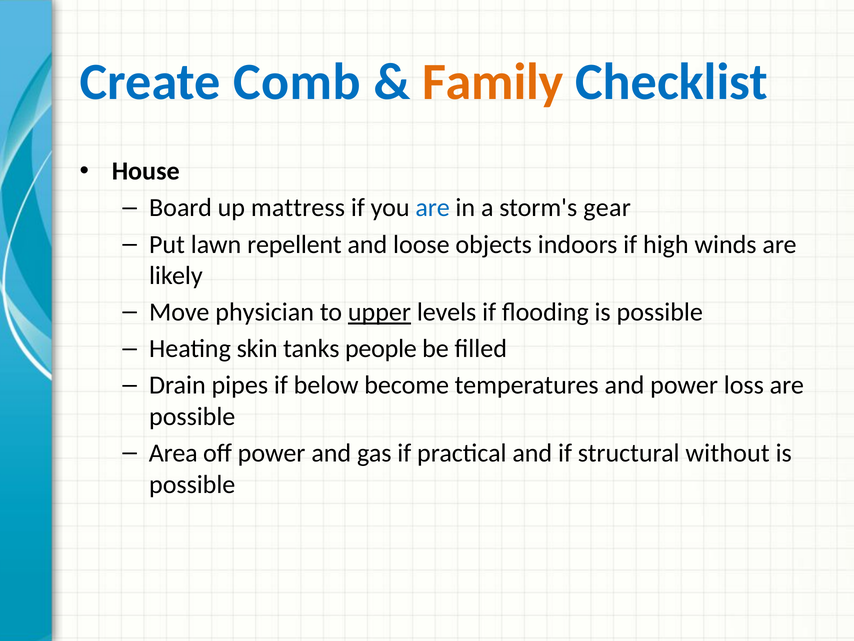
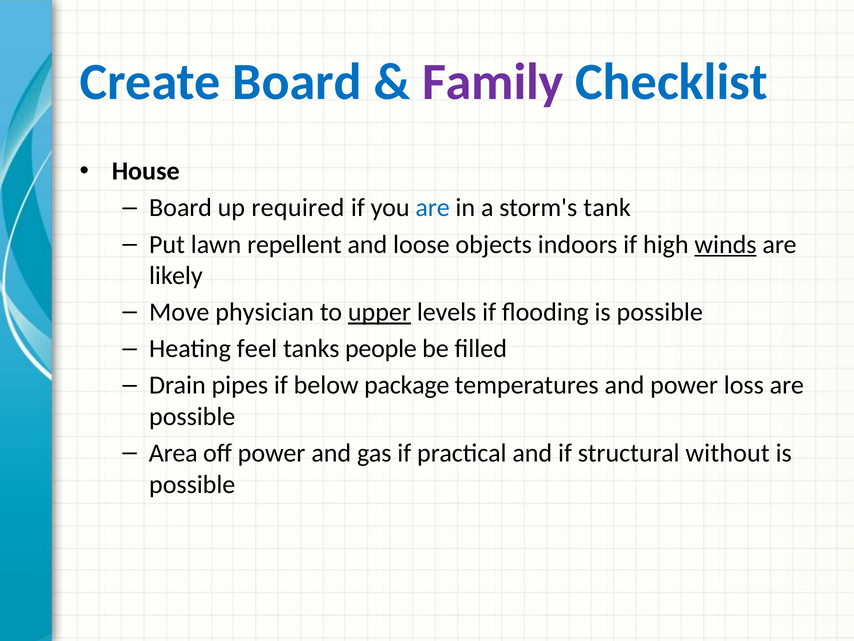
Create Comb: Comb -> Board (297, 82)
Family colour: orange -> purple (493, 82)
mattress: mattress -> required (298, 208)
gear: gear -> tank (607, 208)
winds underline: none -> present (725, 244)
skin: skin -> feel (257, 349)
become: become -> package (407, 385)
